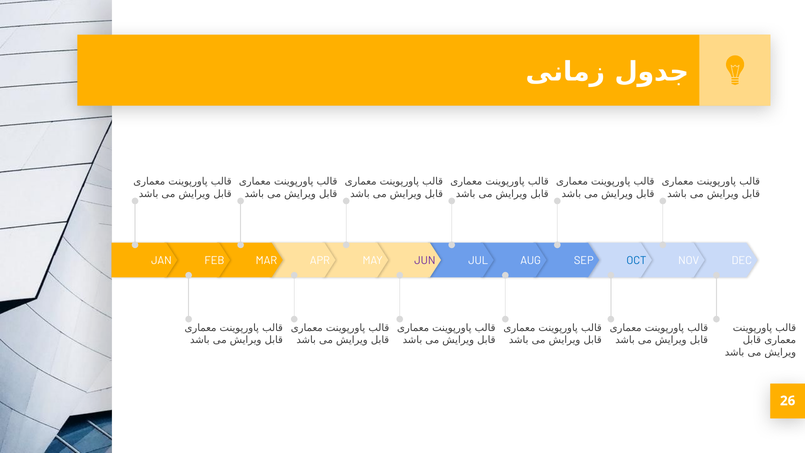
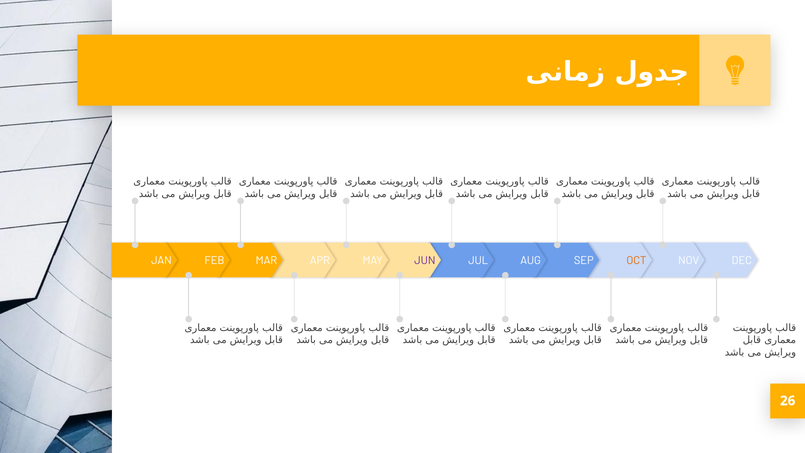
OCT colour: blue -> orange (636, 261)
